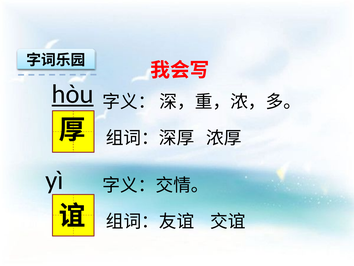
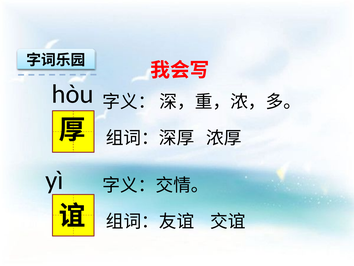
hòu underline: present -> none (73, 94)
